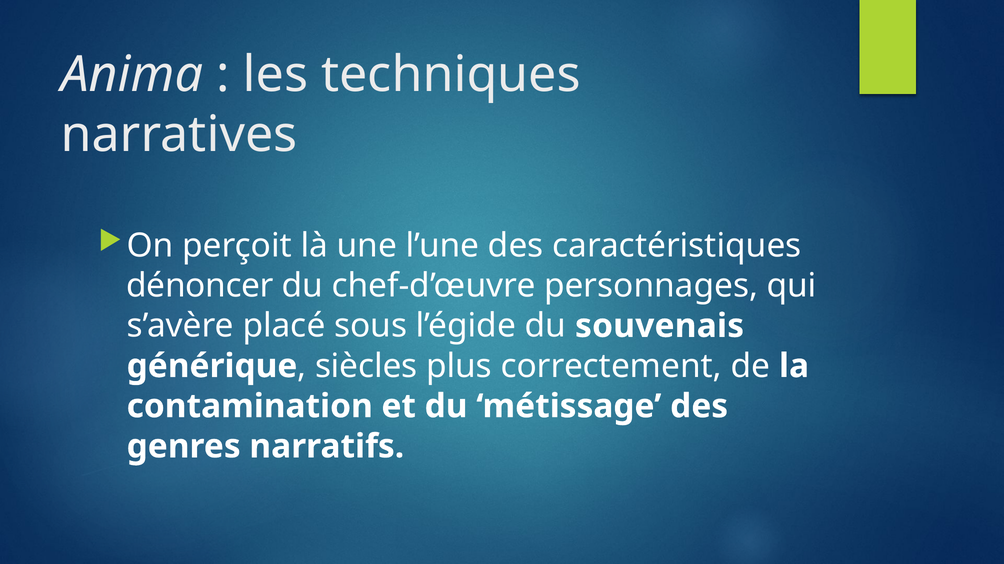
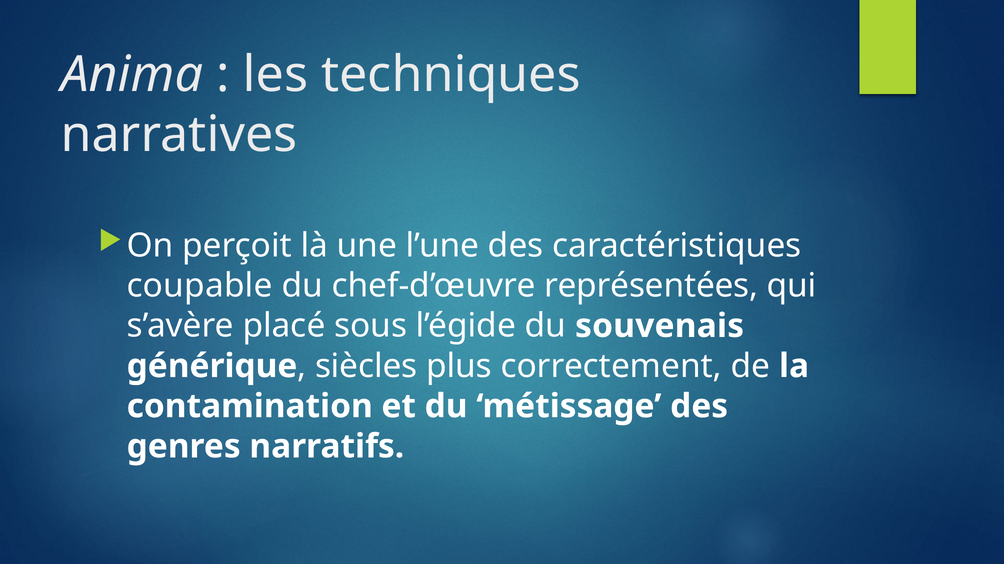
dénoncer: dénoncer -> coupable (200, 286)
personnages: personnages -> représentées (651, 286)
